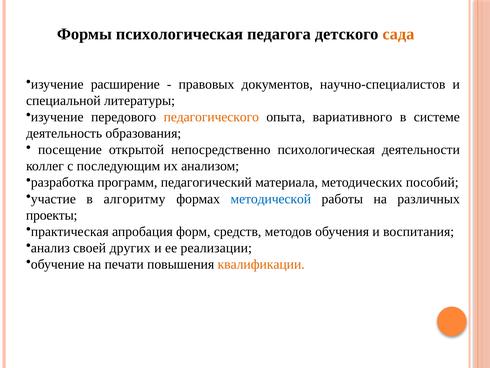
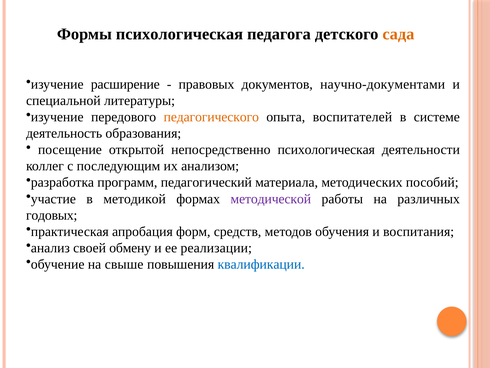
научно-специалистов: научно-специалистов -> научно-документами (383, 84)
вариативного: вариативного -> воспитателей (352, 117)
алгоритму: алгоритму -> методикой (135, 199)
методической colour: blue -> purple (271, 199)
проекты: проекты -> годовых (52, 215)
других: других -> обмену (130, 248)
печати: печати -> свыше (124, 264)
квалификации colour: orange -> blue (261, 264)
